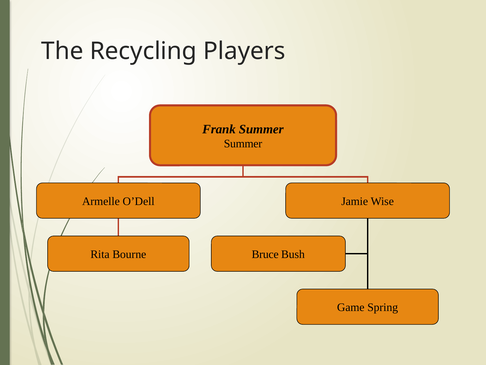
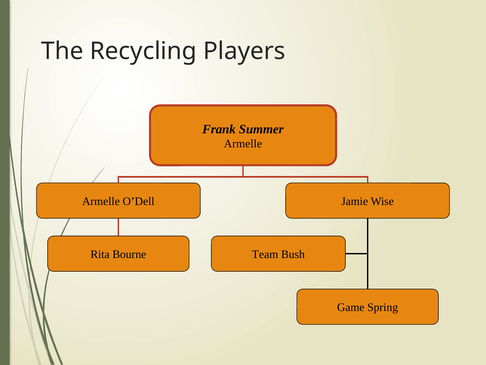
Summer: Summer -> Armelle (243, 144)
Bruce: Bruce -> Team (265, 254)
